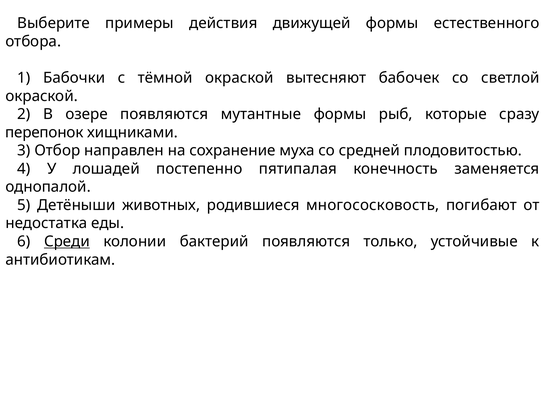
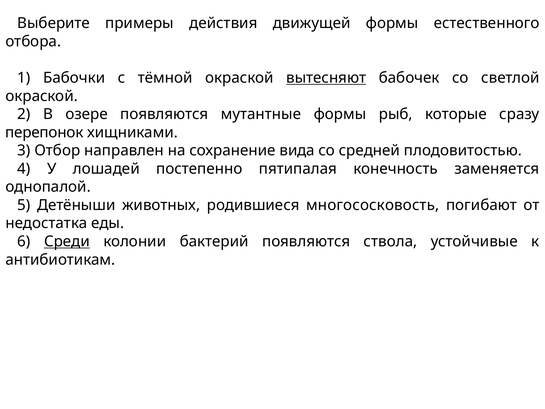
вытесняют underline: none -> present (326, 78)
муха: муха -> вида (297, 150)
только: только -> ствола (390, 241)
